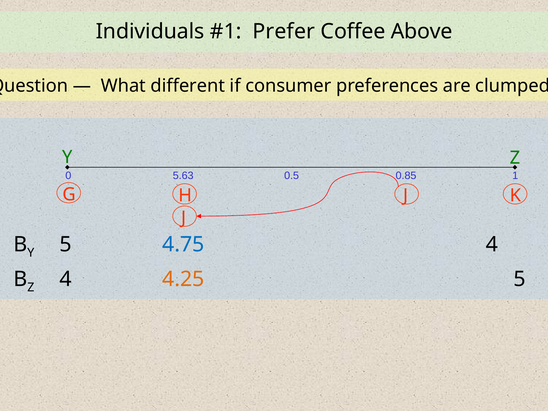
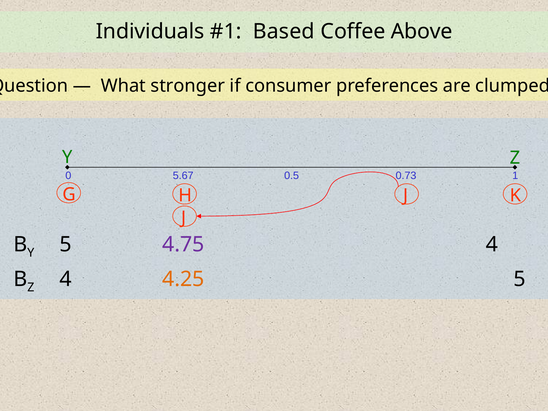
Prefer: Prefer -> Based (284, 32)
different: different -> stronger (188, 86)
5.63: 5.63 -> 5.67 (183, 176)
0.85: 0.85 -> 0.73 (406, 176)
4.75 colour: blue -> purple (183, 245)
